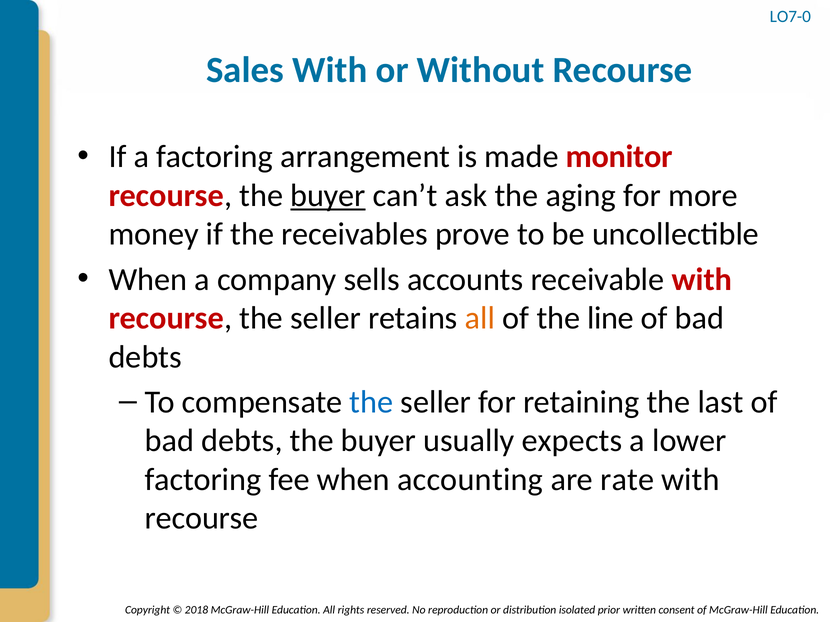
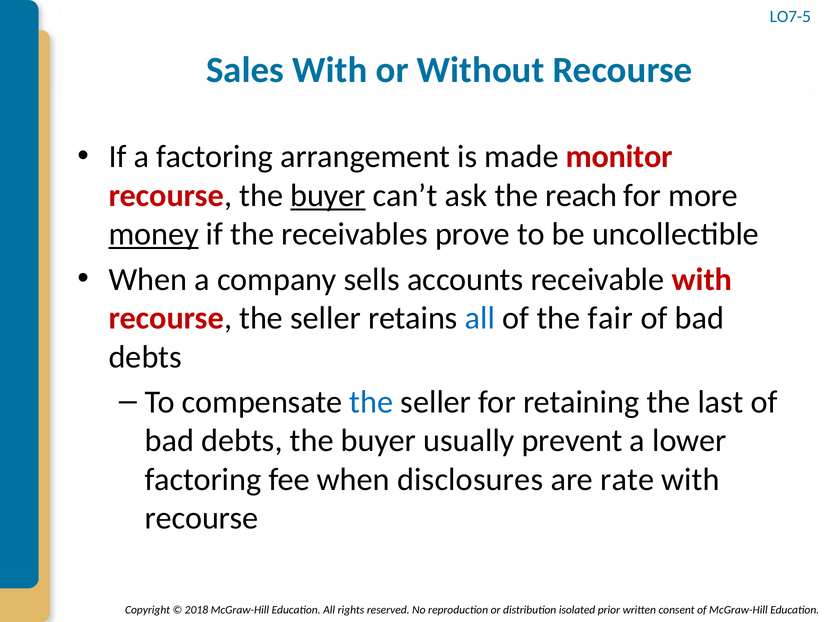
LO7-0: LO7-0 -> LO7-5 (790, 16)
aging: aging -> reach (581, 196)
money underline: none -> present (154, 234)
all colour: orange -> blue (480, 318)
line: line -> fair (610, 318)
expects: expects -> prevent (572, 441)
accounting: accounting -> disclosures (470, 480)
